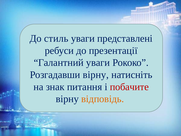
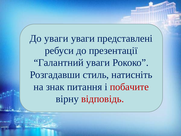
До стиль: стиль -> уваги (56, 38)
Розгадавши вірну: вірну -> стиль (96, 75)
відповідь colour: orange -> red (103, 99)
